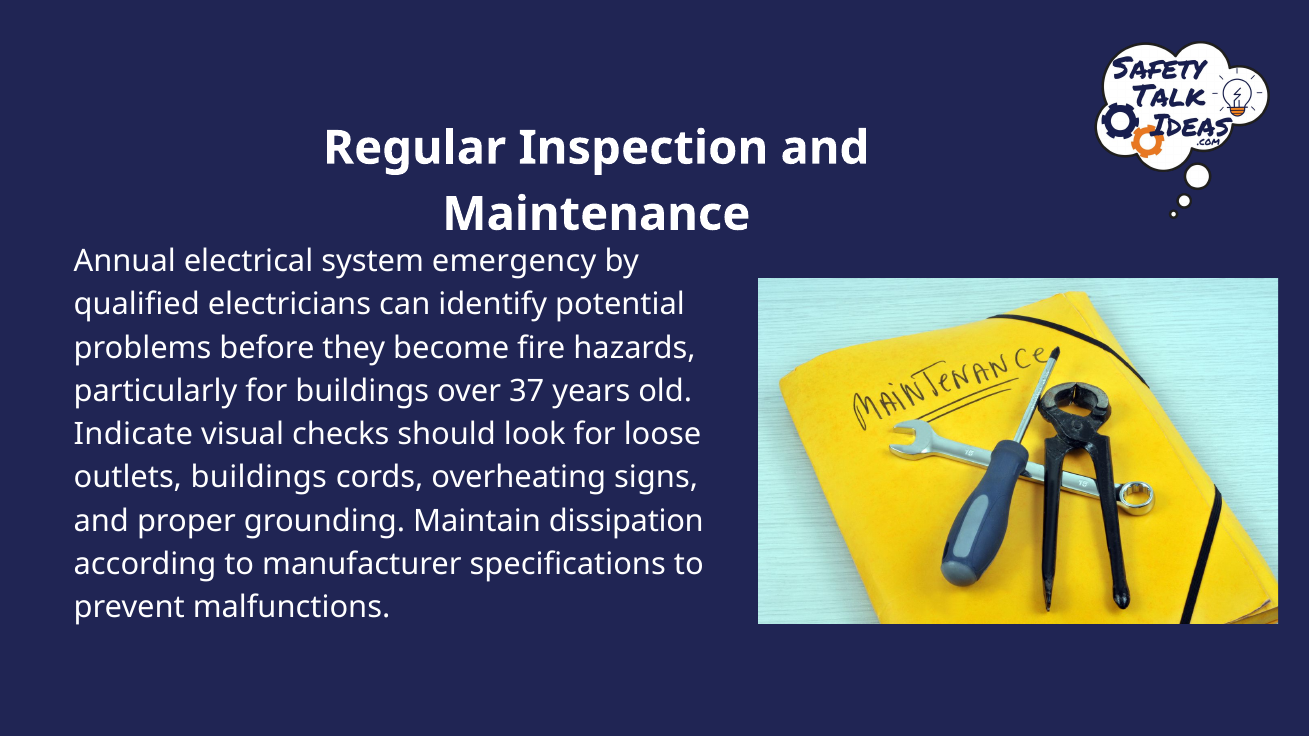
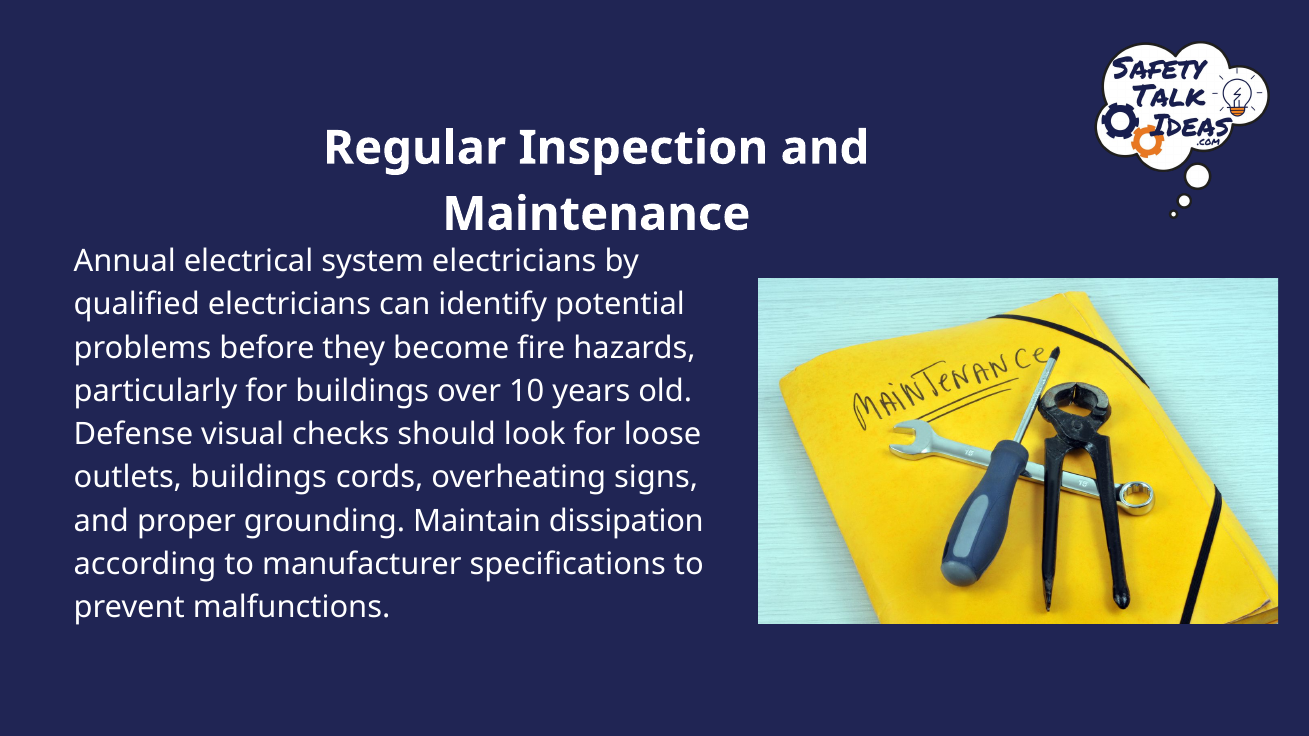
system emergency: emergency -> electricians (514, 261)
37: 37 -> 10 (527, 391)
Indicate: Indicate -> Defense (133, 435)
